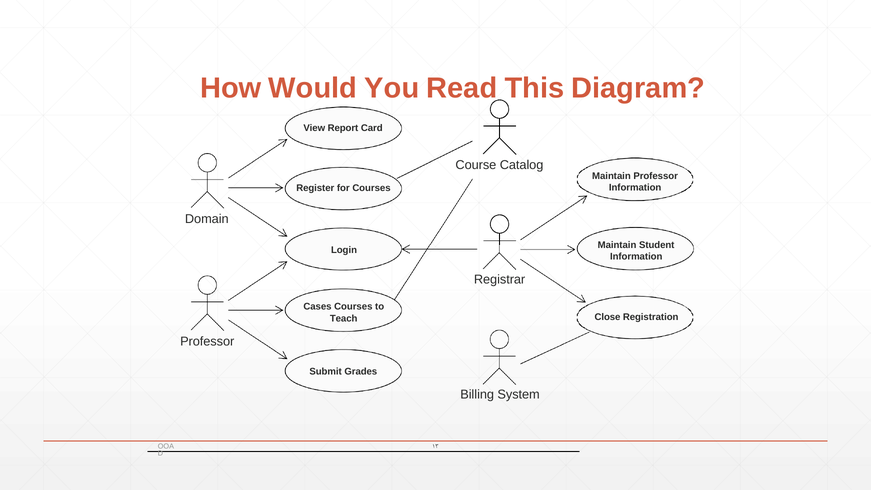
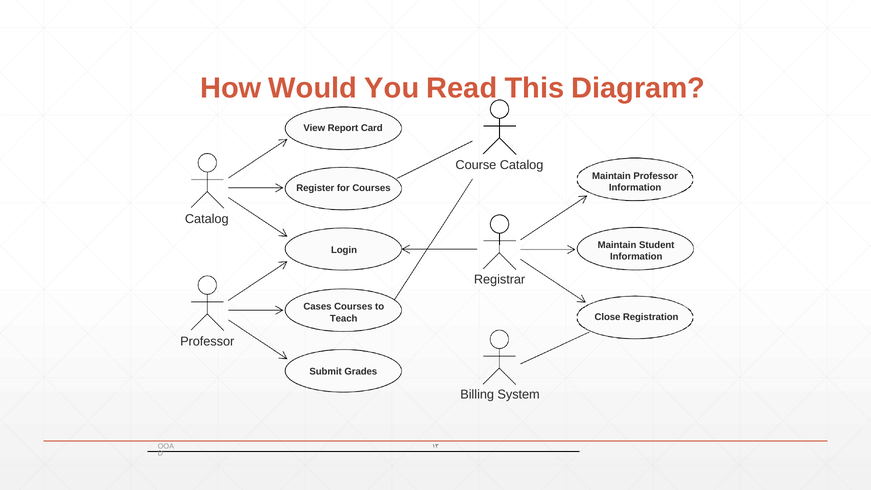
Domain: Domain -> Catalog (207, 219)
